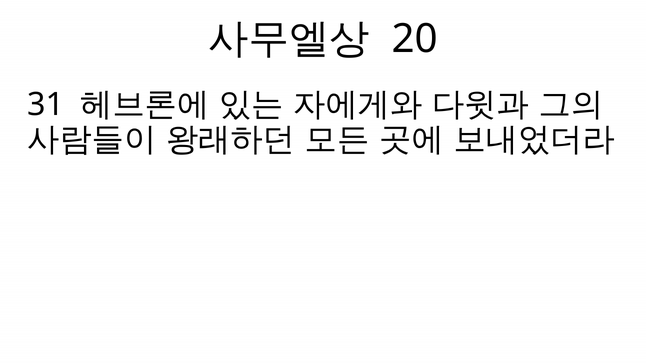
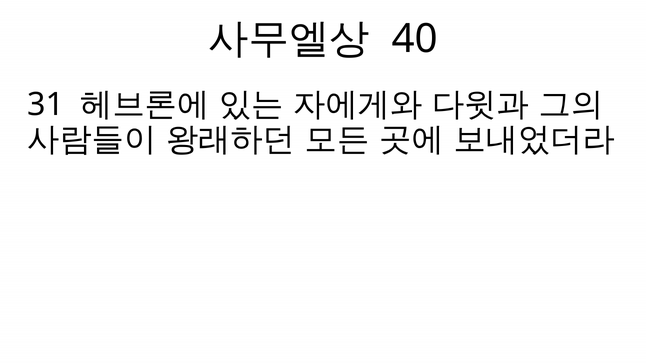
20: 20 -> 40 (415, 39)
